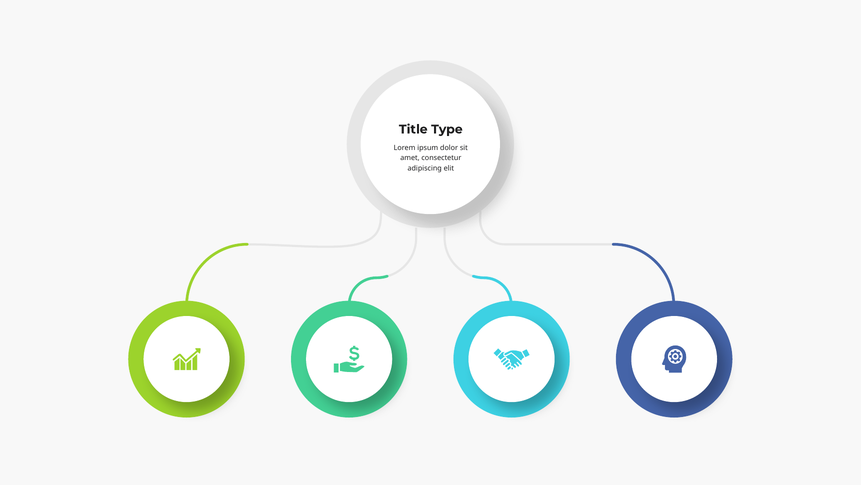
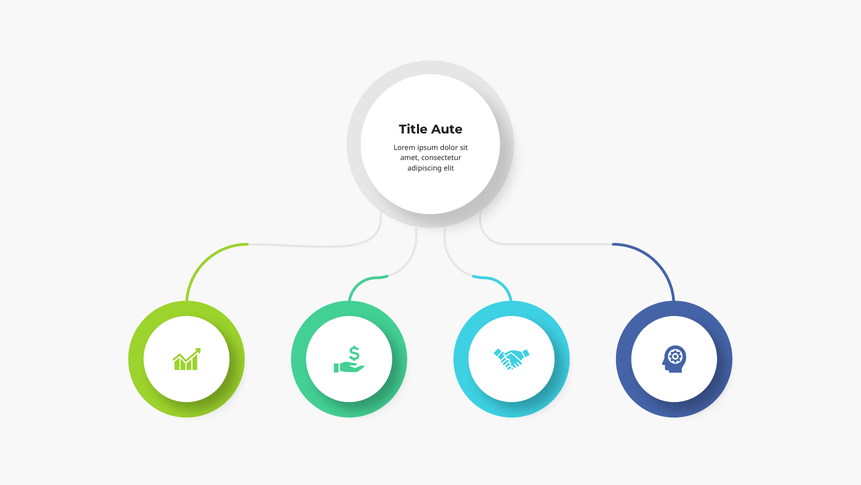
Type: Type -> Aute (447, 129)
